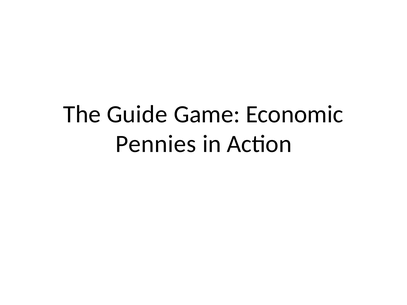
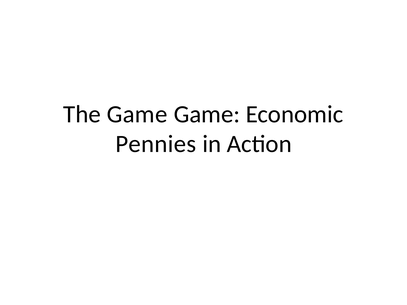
The Guide: Guide -> Game (137, 114)
